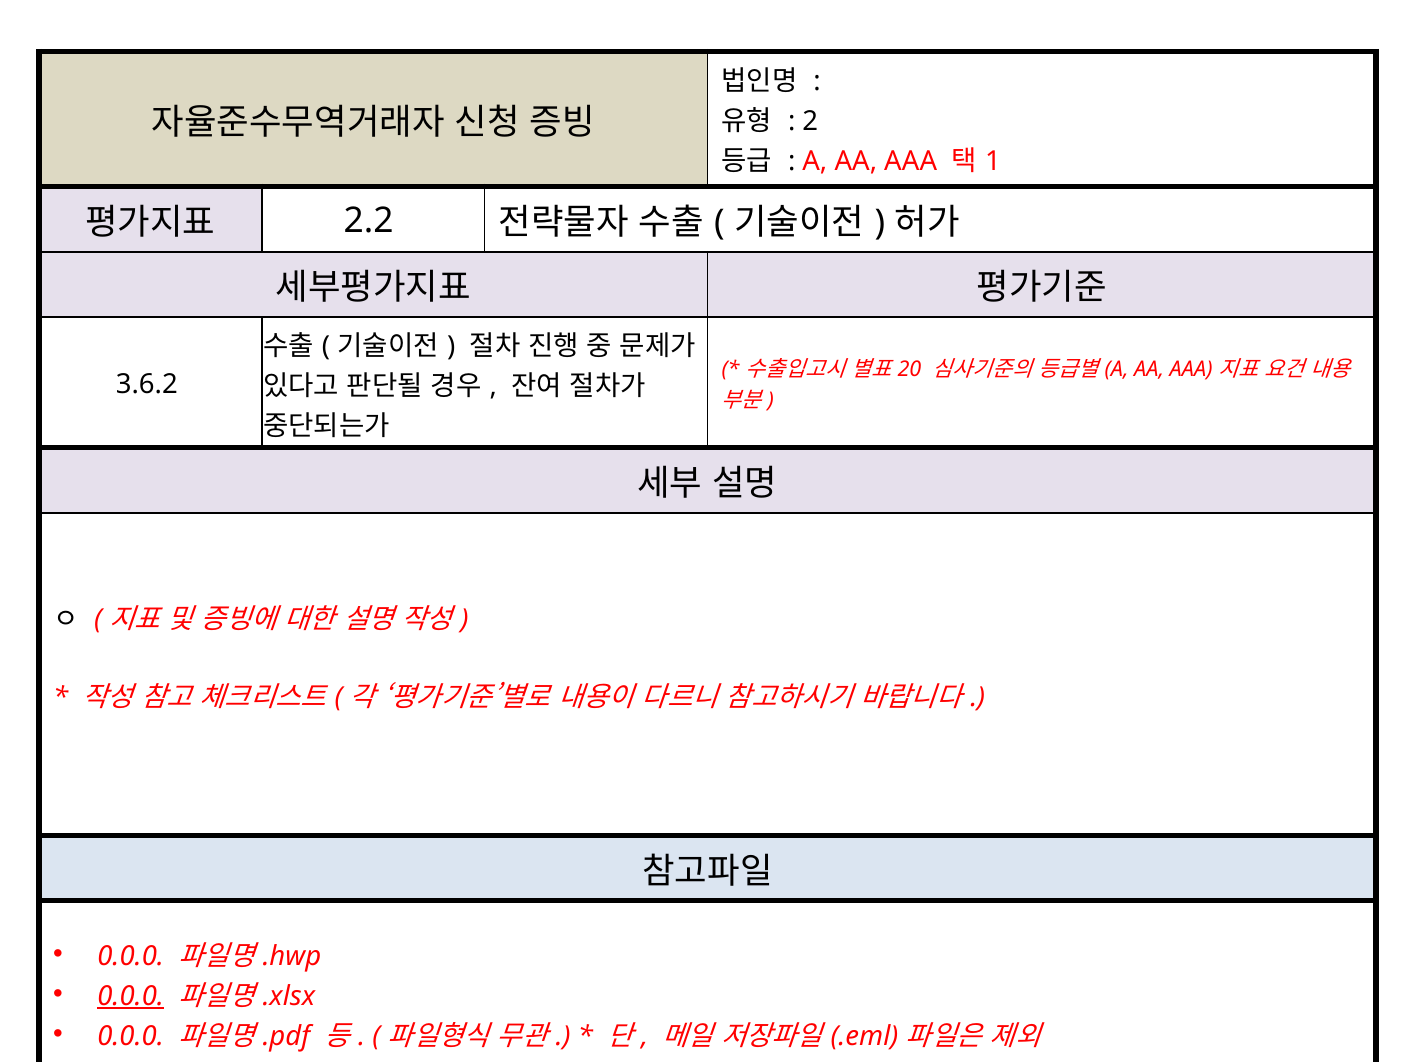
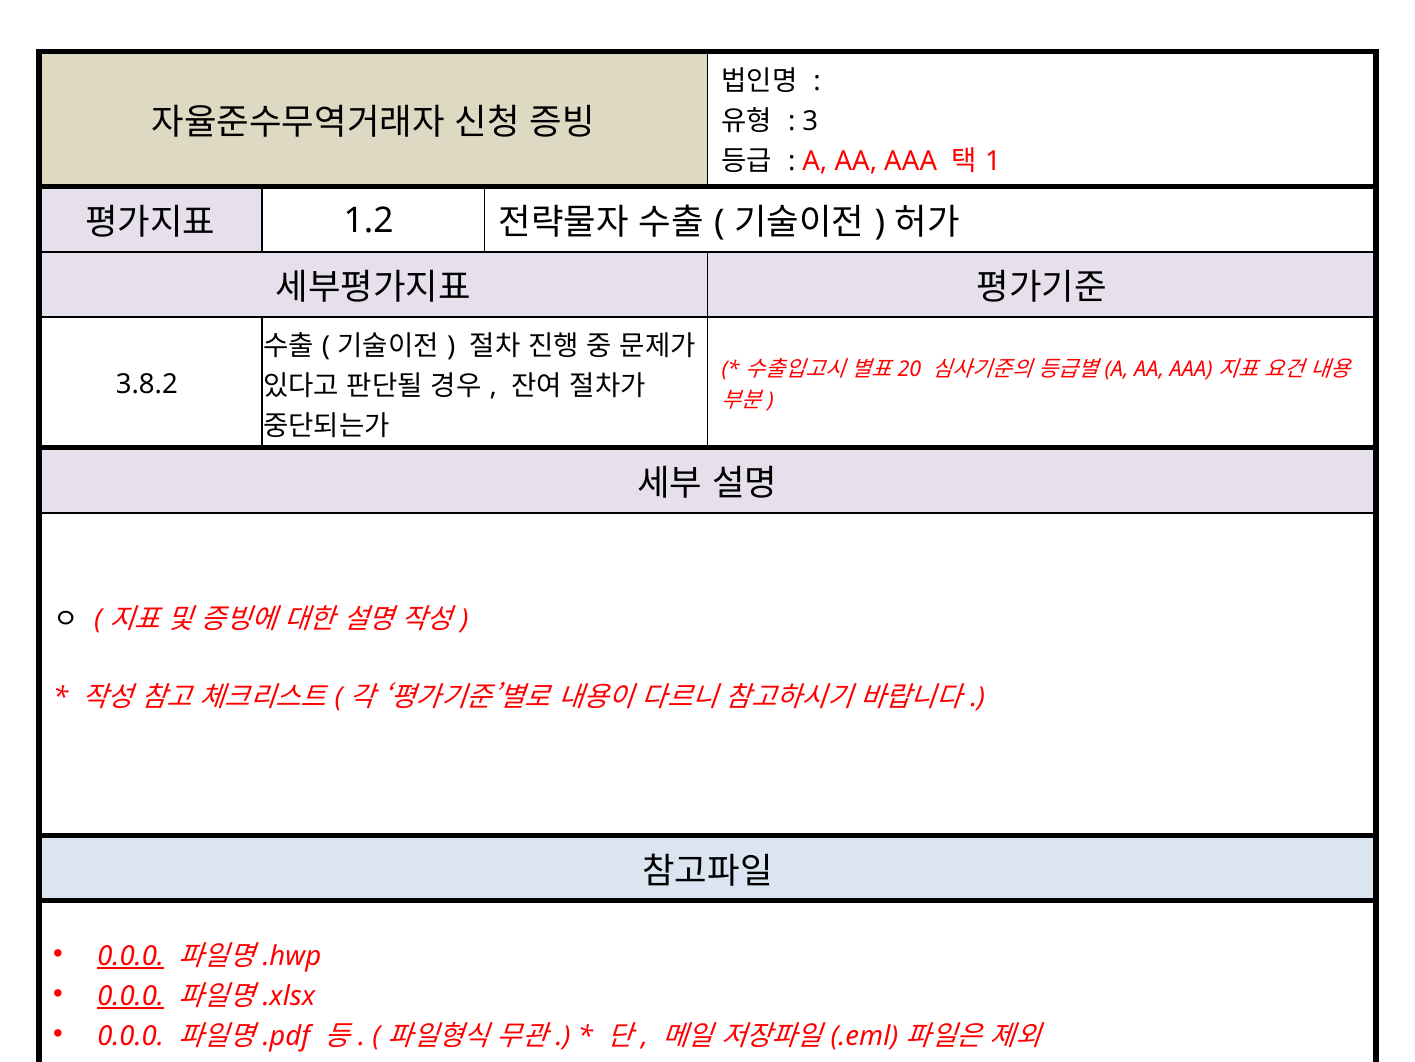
2: 2 -> 3 (810, 122)
2.2: 2.2 -> 1.2 (369, 221)
3.6.2: 3.6.2 -> 3.8.2 (147, 384)
0.0.0 underline: none -> present (131, 955)
